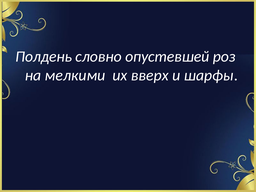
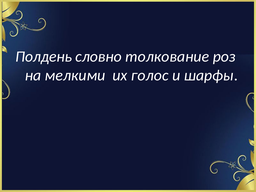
опустевшей: опустевшей -> толкование (167, 57)
вверх: вверх -> голос (150, 75)
